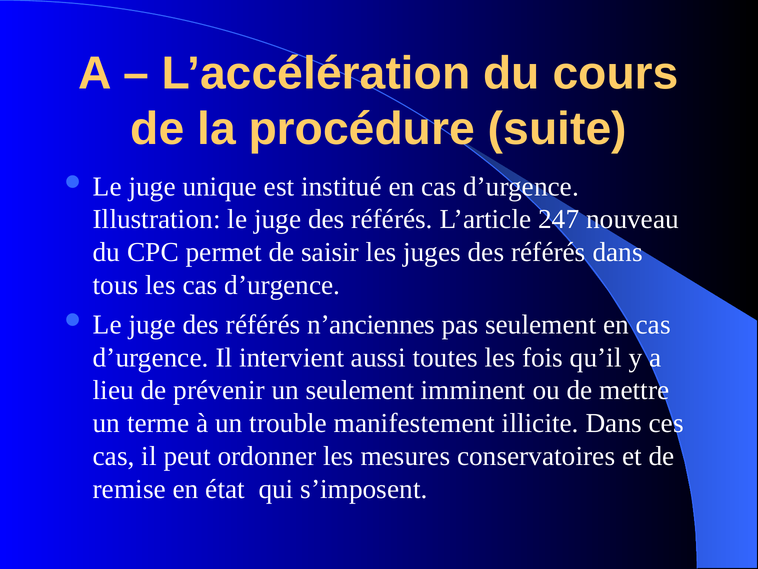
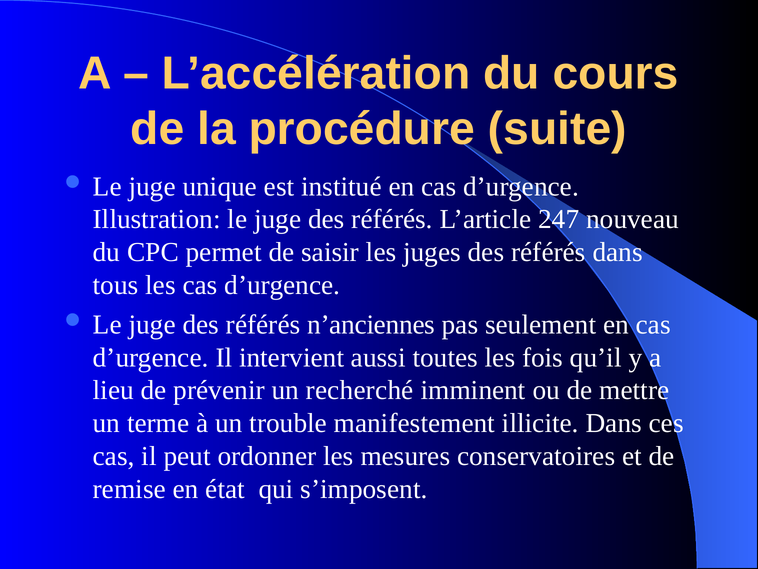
un seulement: seulement -> recherché (360, 390)
